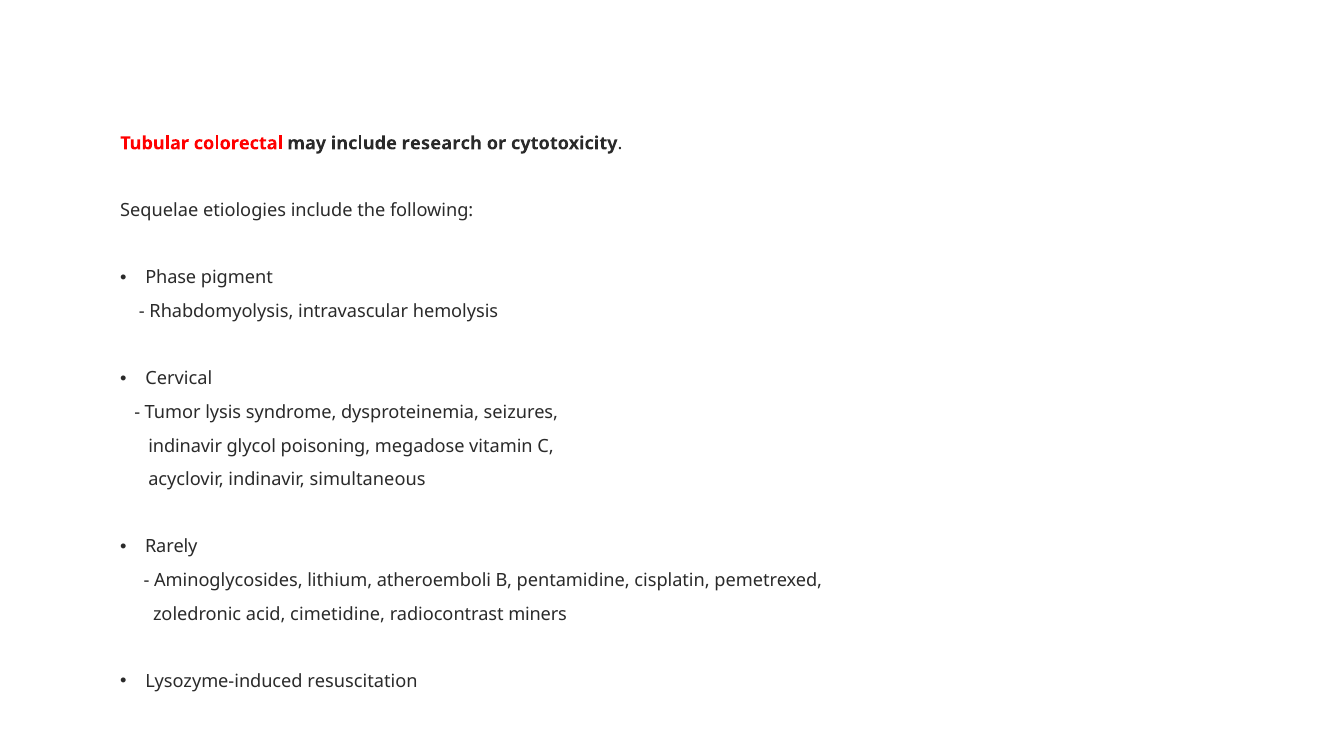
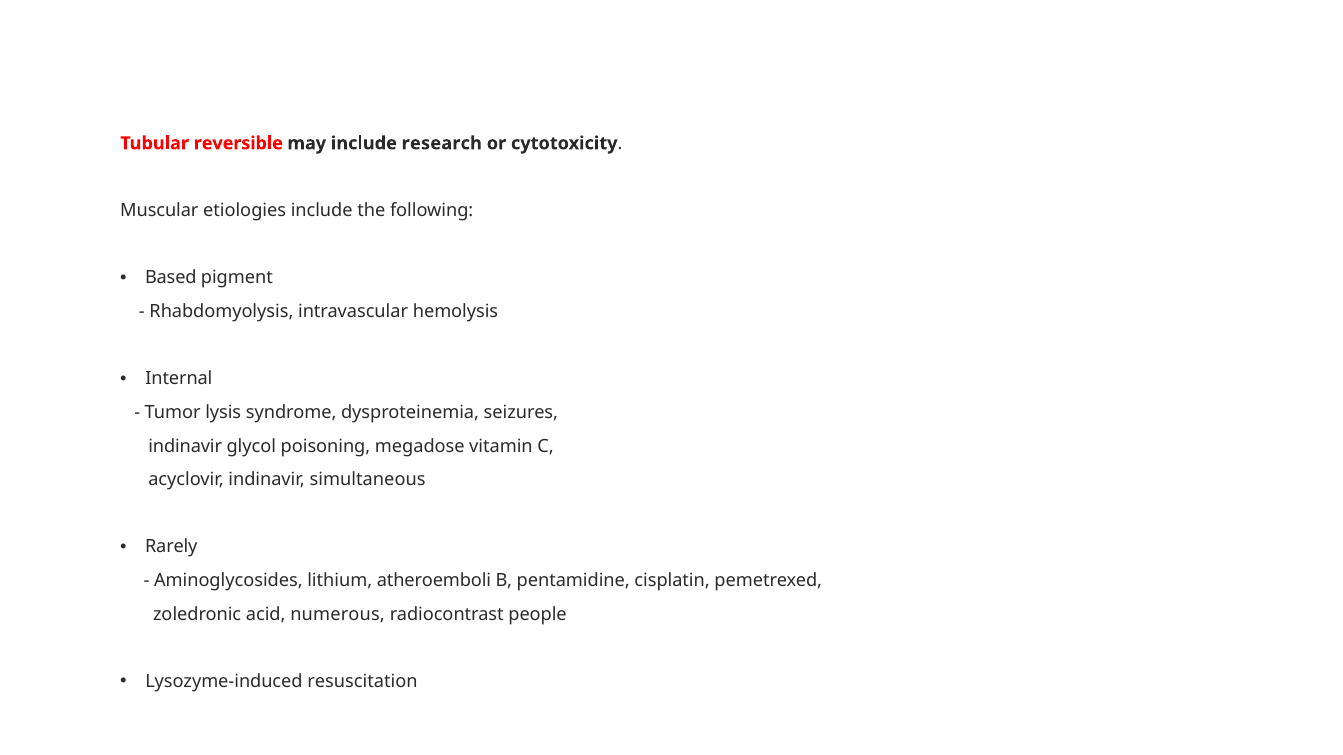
colorectal: colorectal -> reversible (238, 143)
Sequelae: Sequelae -> Muscular (159, 211)
Phase: Phase -> Based (171, 278)
Cervical: Cervical -> Internal (179, 379)
cimetidine: cimetidine -> numerous (338, 615)
miners: miners -> people (538, 615)
